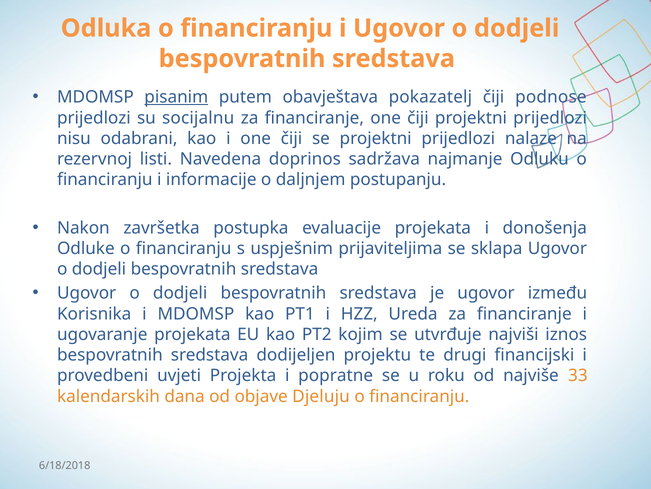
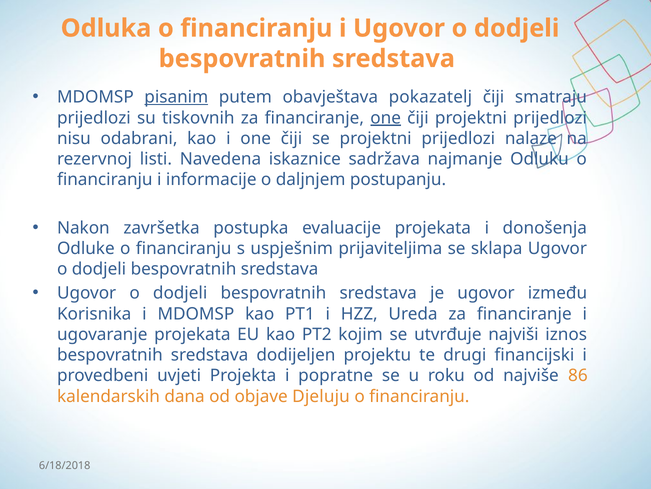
podnose: podnose -> smatraju (551, 97)
socijalnu: socijalnu -> tiskovnih (198, 118)
one underline: none -> present (386, 118)
doprinos: doprinos -> iskaznice (305, 159)
33: 33 -> 86 (578, 375)
